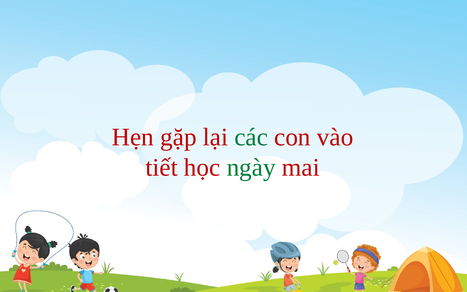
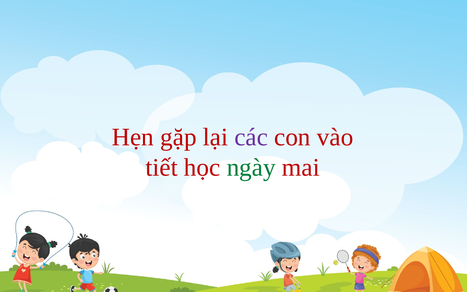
các colour: green -> purple (251, 137)
